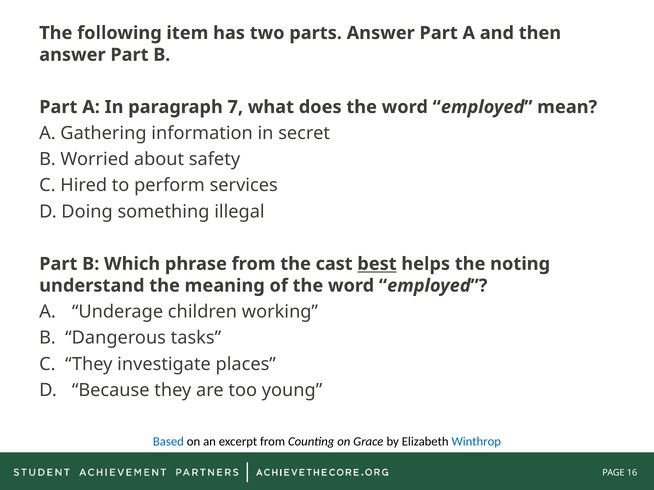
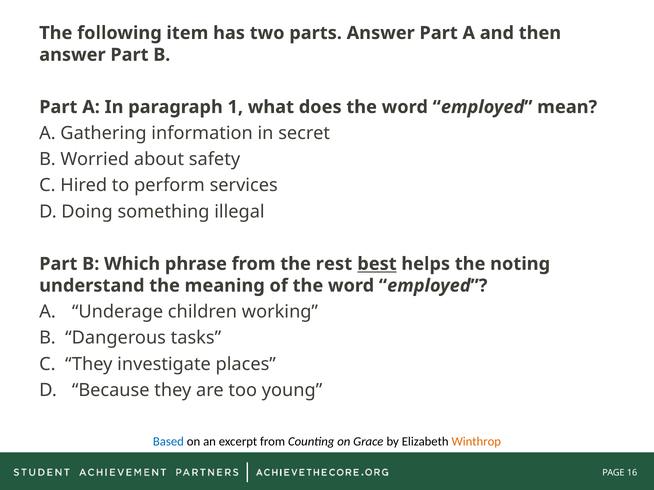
7: 7 -> 1 (235, 107)
cast: cast -> rest (334, 264)
Winthrop colour: blue -> orange (476, 442)
